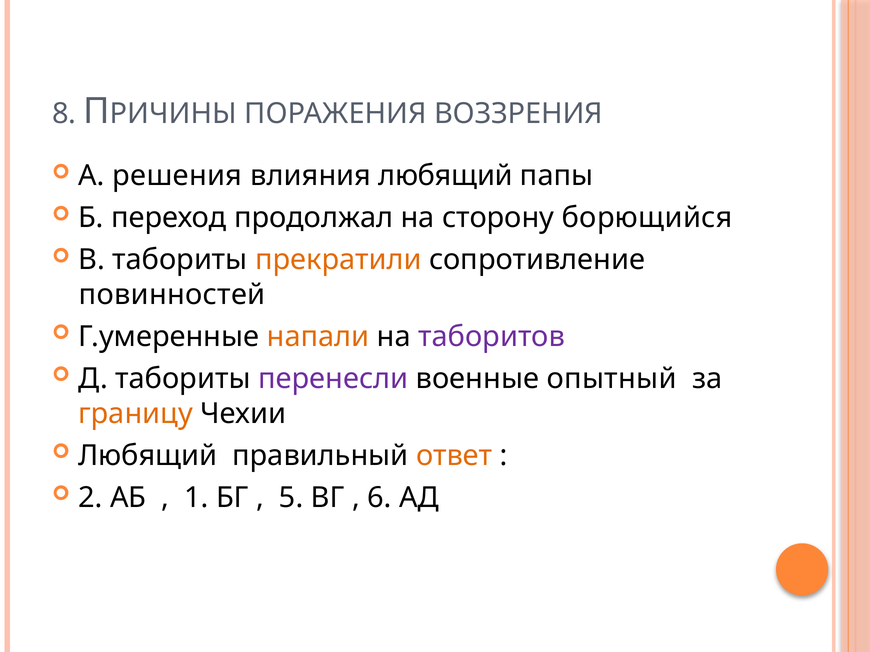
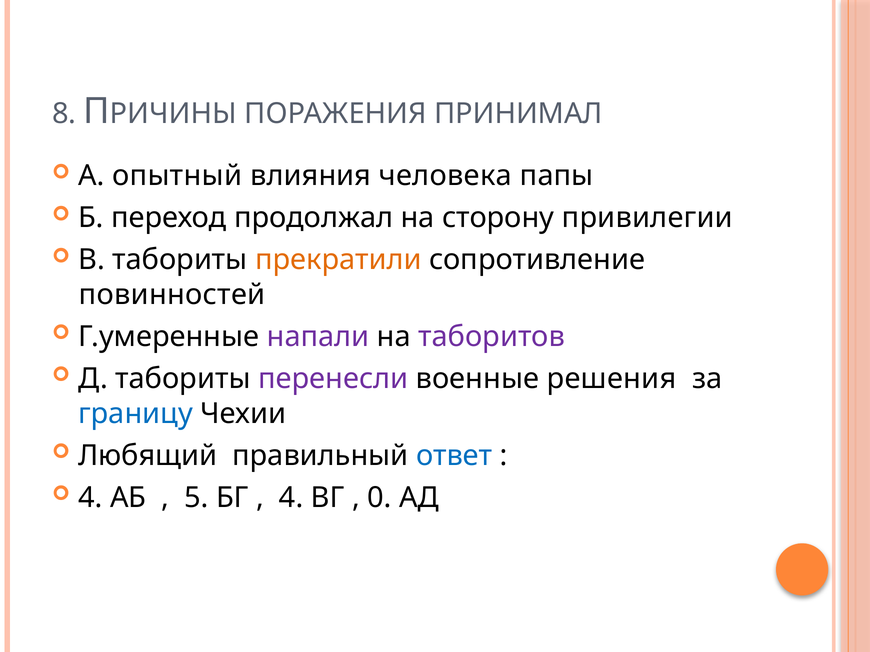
ВОЗЗРЕНИЯ: ВОЗЗРЕНИЯ -> ПРИНИМАЛ (518, 114)
решения: решения -> опытный (177, 176)
влияния любящий: любящий -> человека (445, 176)
борющийся: борющийся -> привилегии (647, 218)
напали colour: orange -> purple (318, 337)
опытный: опытный -> решения (612, 379)
границу colour: orange -> blue (136, 414)
ответ colour: orange -> blue (454, 456)
2: 2 -> 4 (90, 498)
1: 1 -> 5 (196, 498)
5: 5 -> 4 (291, 498)
6: 6 -> 0 (379, 498)
